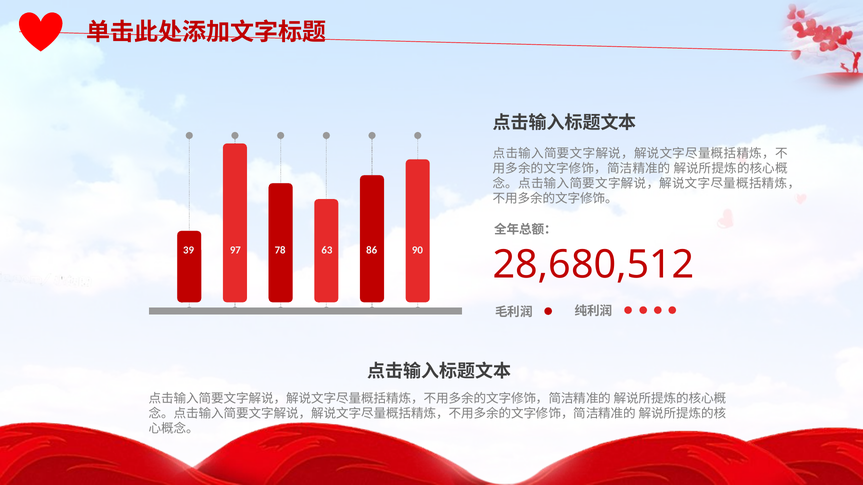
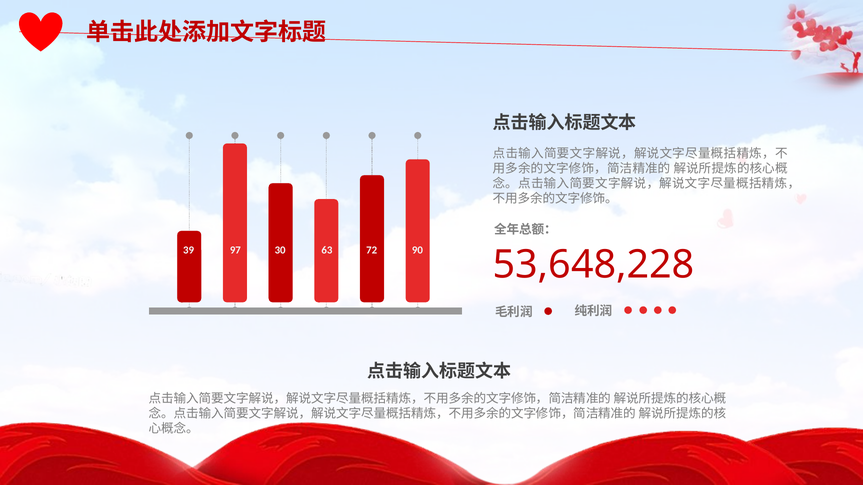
78: 78 -> 30 (280, 250)
86: 86 -> 72 (372, 250)
28,680,512: 28,680,512 -> 53,648,228 (594, 265)
